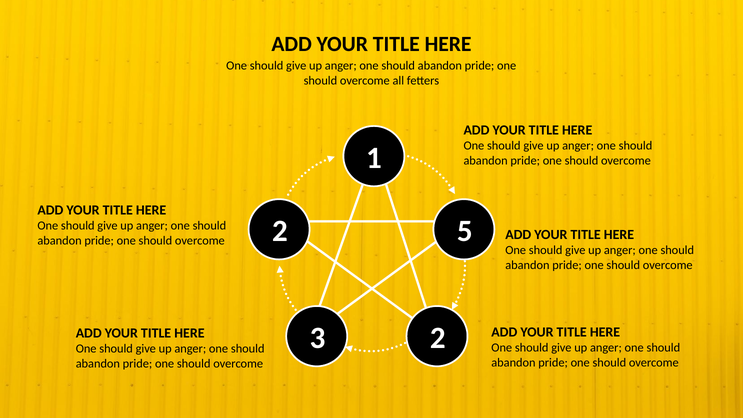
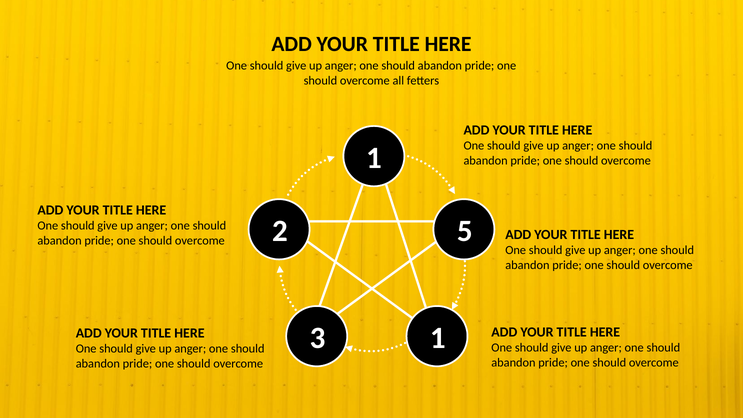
3 2: 2 -> 1 (438, 338)
